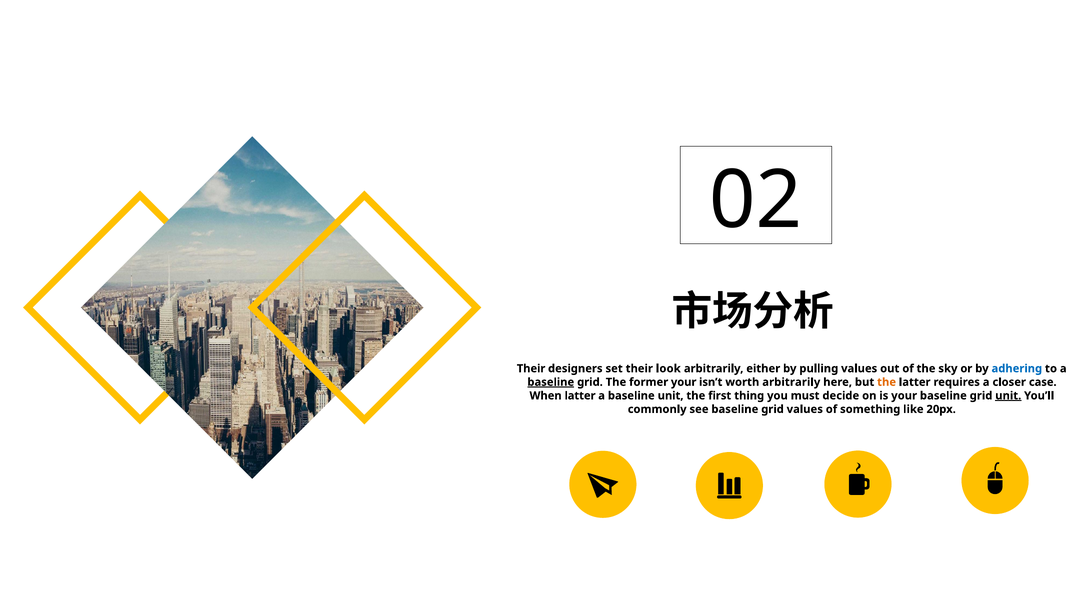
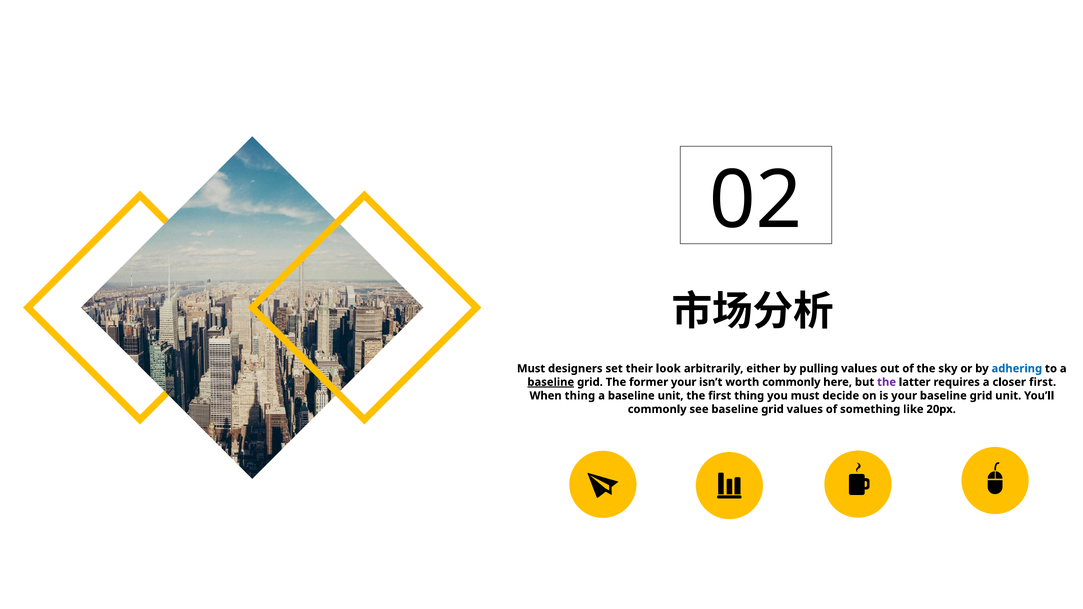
Their: Their -> Must (531, 369)
worth arbitrarily: arbitrarily -> commonly (791, 382)
the colour: orange -> purple (887, 382)
closer case: case -> first (1043, 382)
When latter: latter -> thing (580, 396)
unit underline: present -> none (1008, 396)
